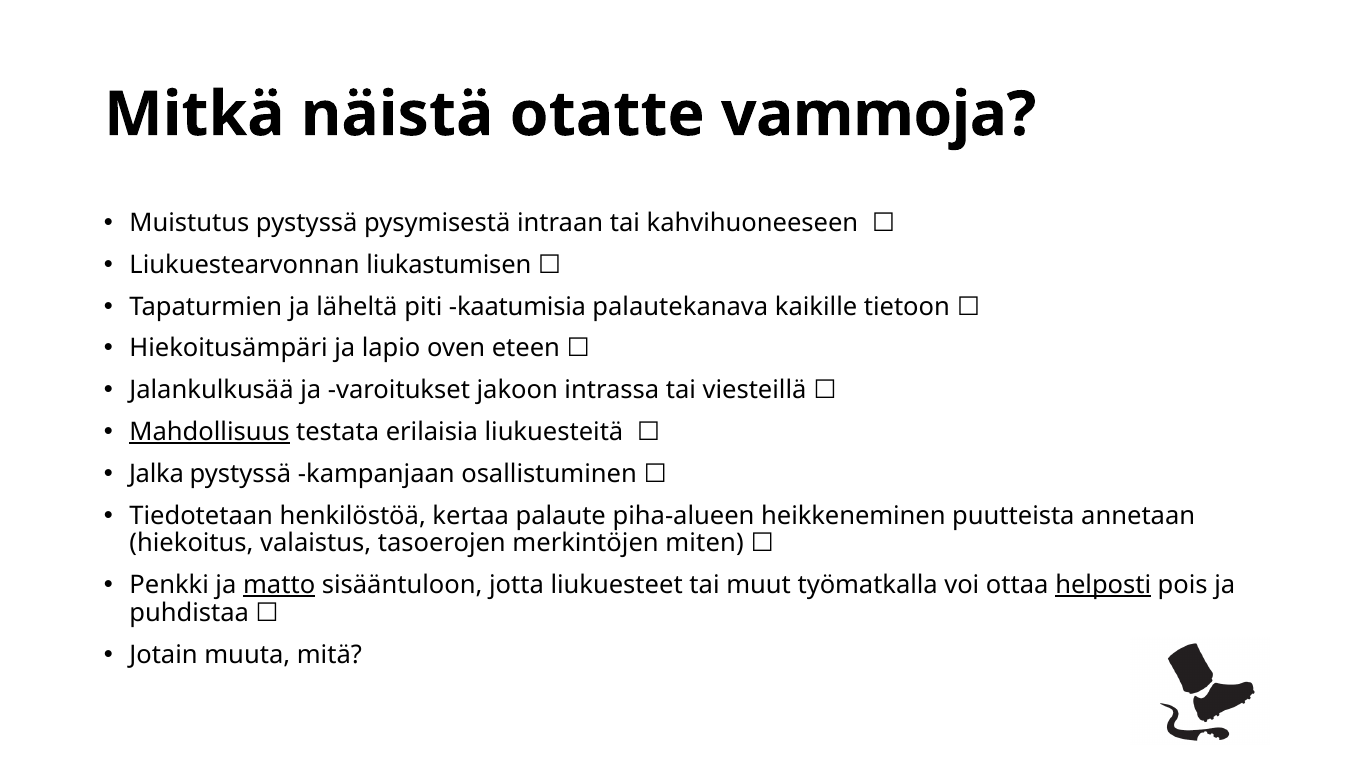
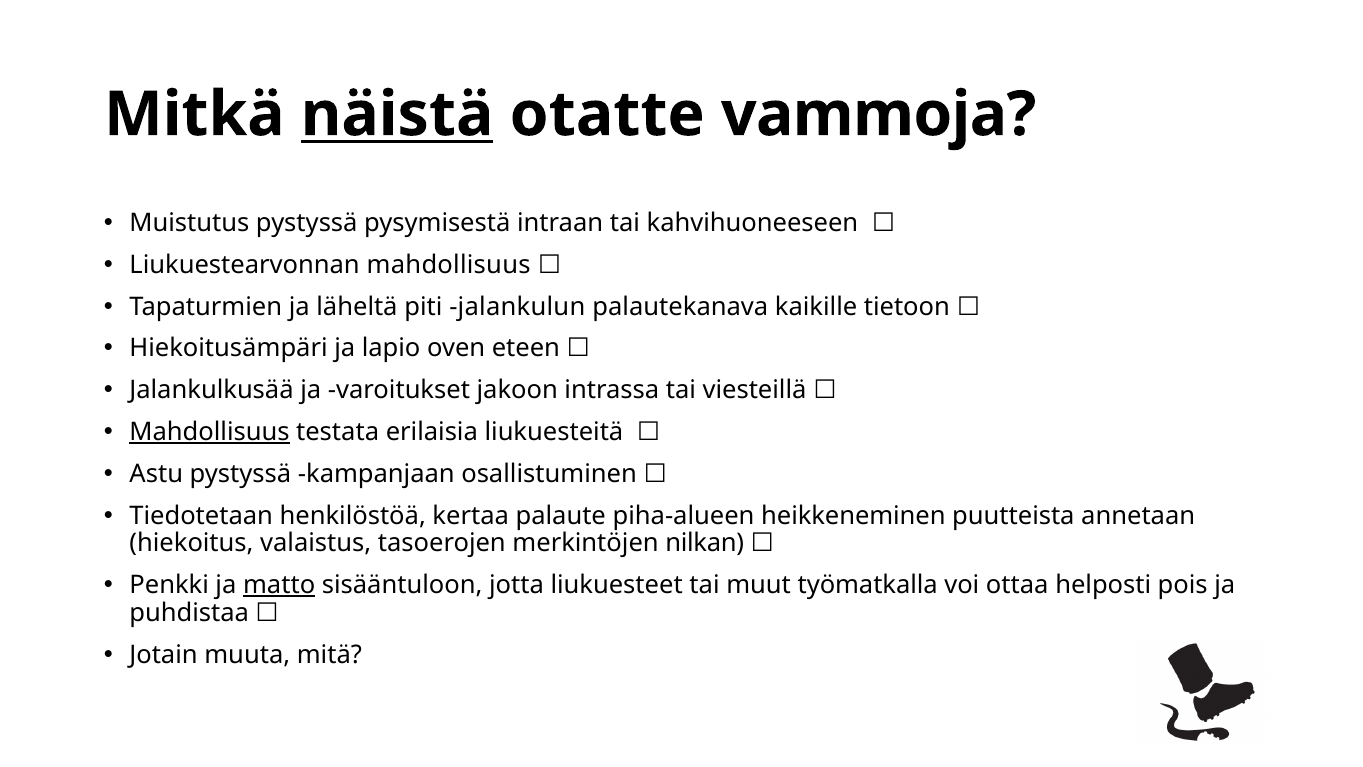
näistä underline: none -> present (397, 115)
Liukuestearvonnan liukastumisen: liukastumisen -> mahdollisuus (449, 265)
kaatumisia: kaatumisia -> jalankulun (517, 306)
Jalka: Jalka -> Astu (156, 474)
miten: miten -> nilkan (705, 543)
helposti underline: present -> none (1103, 585)
